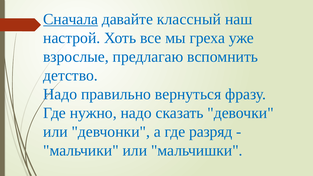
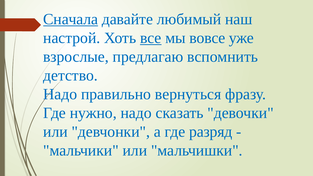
классный: классный -> любимый (189, 19)
все underline: none -> present (151, 38)
греха: греха -> вовсе (207, 38)
